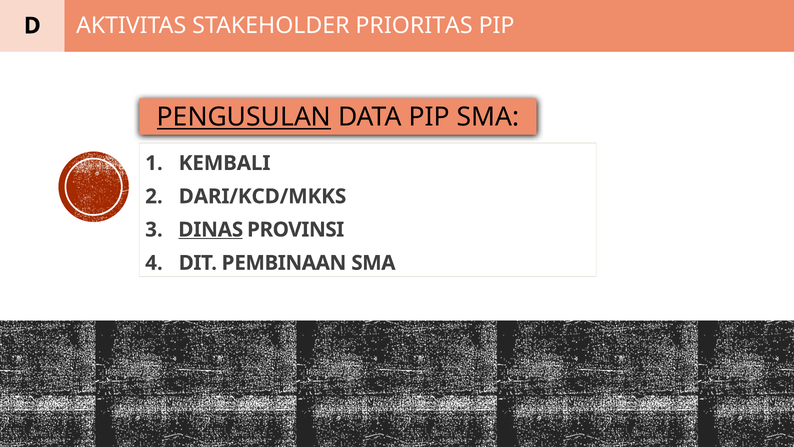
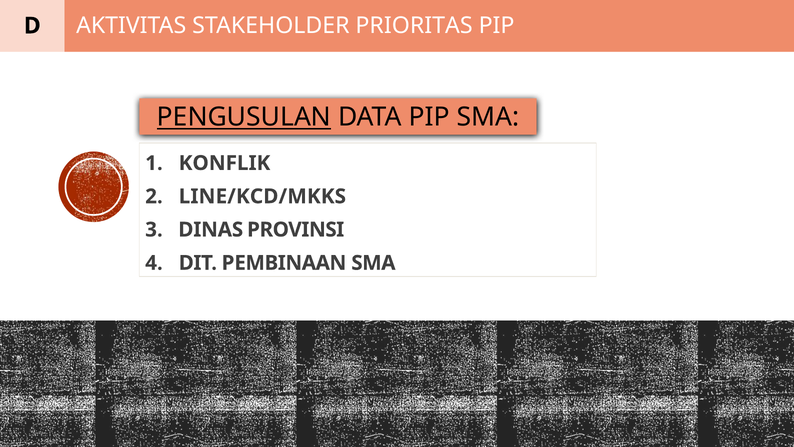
KEMBALI: KEMBALI -> KONFLIK (225, 163)
DARI/KCD/MKKS: DARI/KCD/MKKS -> LINE/KCD/MKKS (262, 196)
DINAS underline: present -> none (211, 229)
